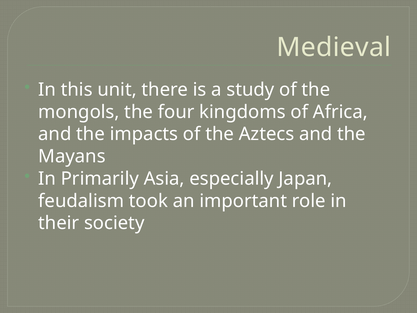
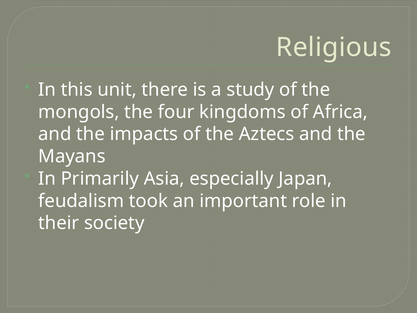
Medieval: Medieval -> Religious (334, 47)
